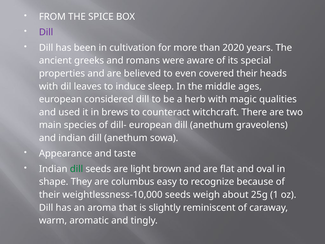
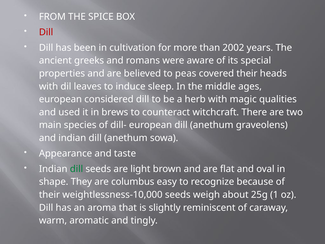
Dill colour: purple -> red (46, 32)
2020: 2020 -> 2002 (233, 48)
even: even -> peas (186, 73)
